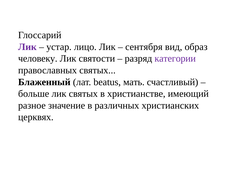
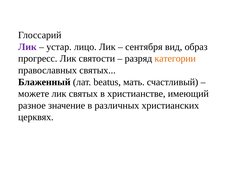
человеку: человеку -> прогресс (38, 59)
категории colour: purple -> orange (175, 59)
больше: больше -> можете (34, 94)
